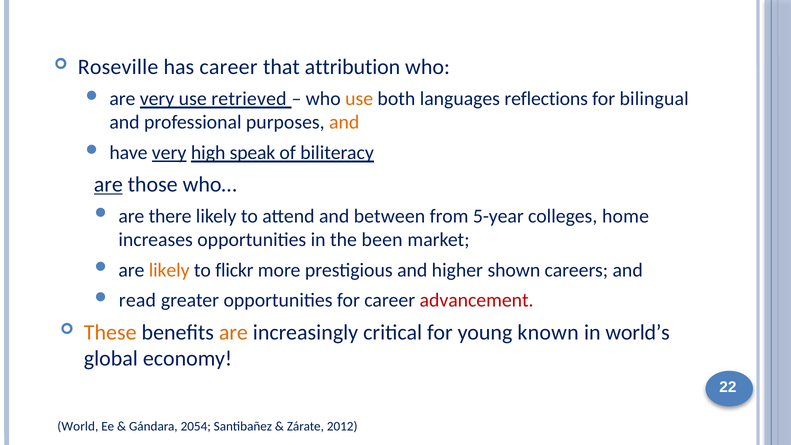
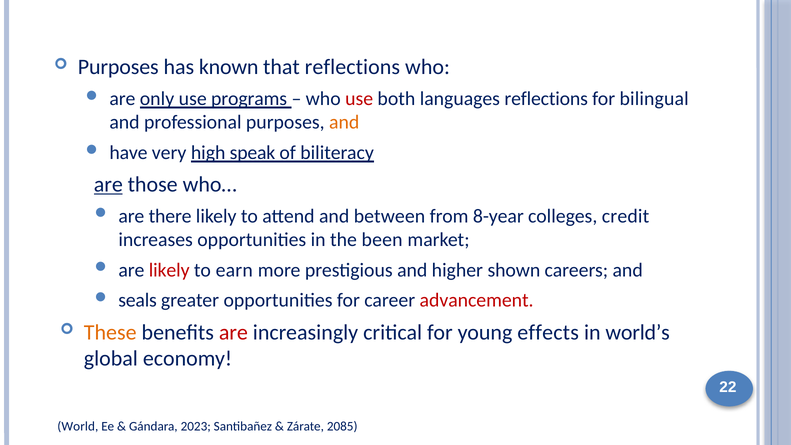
Roseville: Roseville -> Purposes (118, 67)
has career: career -> known (229, 67)
that attribution: attribution -> reflections (352, 67)
are very: very -> only (157, 99)
retrieved: retrieved -> programs (249, 99)
use colour: orange -> red (359, 99)
very underline: present -> none (169, 153)
5-year: 5-year -> 8-year (498, 216)
home: home -> credit (626, 216)
likely colour: orange -> red (169, 270)
flickr: flickr -> earn (234, 270)
read: read -> seals (138, 300)
are colour: orange -> red (233, 332)
known: known -> effects (548, 332)
2054: 2054 -> 2023 (196, 426)
2012: 2012 -> 2085 (342, 426)
